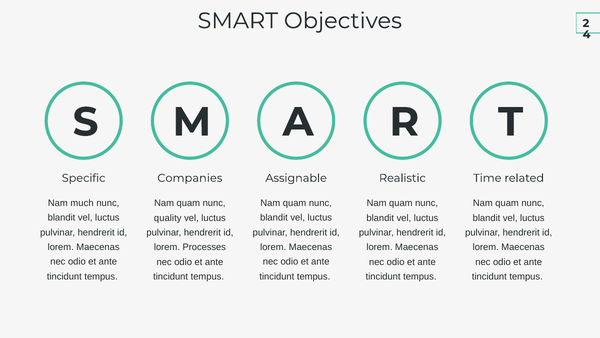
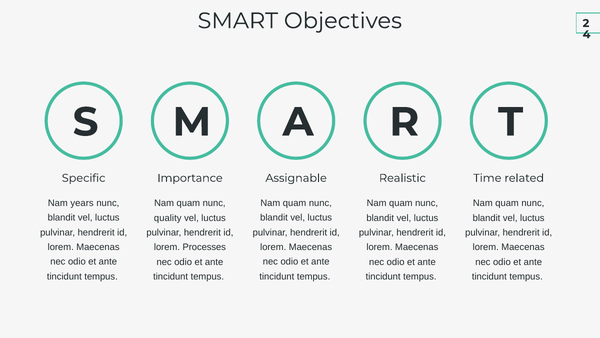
Companies: Companies -> Importance (190, 178)
much: much -> years (82, 203)
